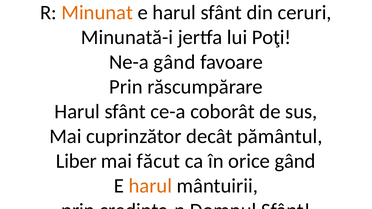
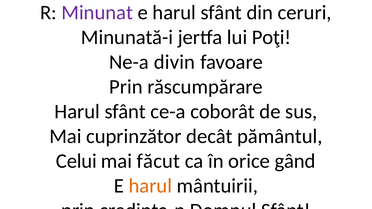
Minunat colour: orange -> purple (97, 12)
Ne-a gând: gând -> divin (174, 62)
Liber: Liber -> Celui (76, 161)
